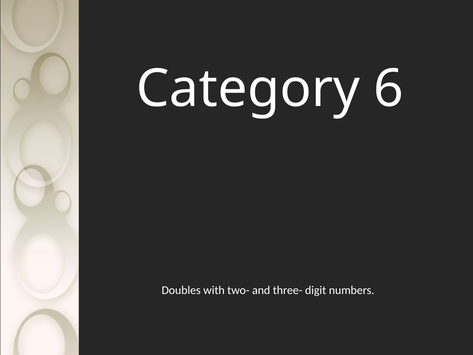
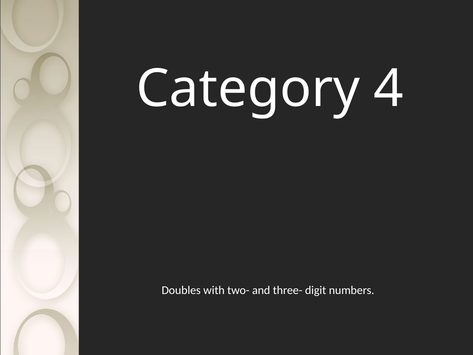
6: 6 -> 4 (389, 89)
